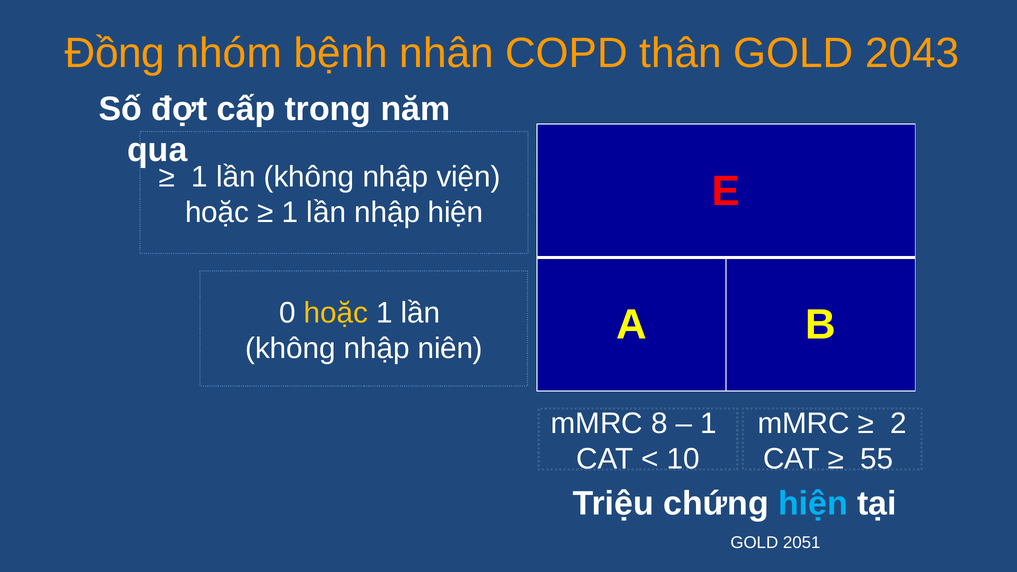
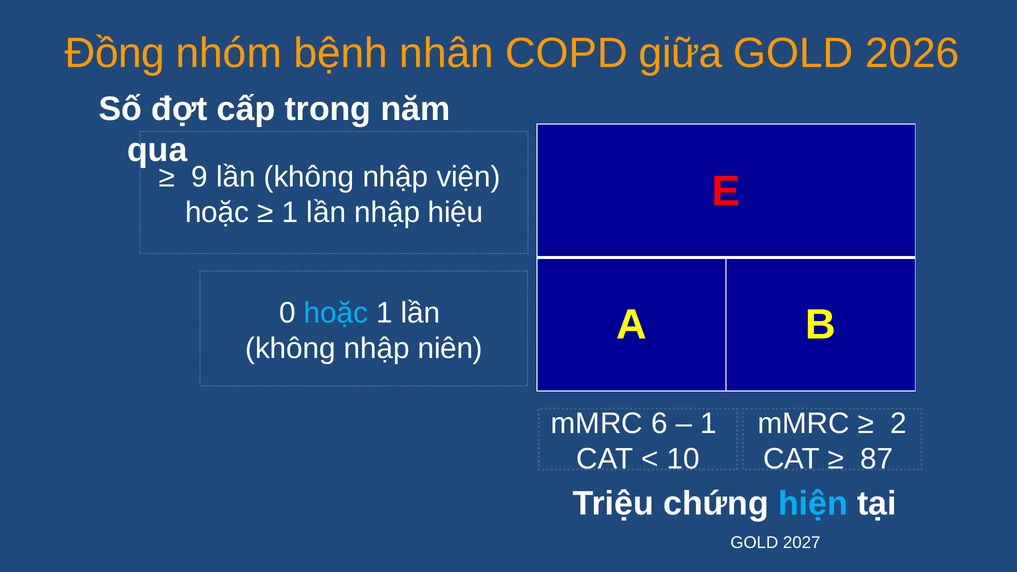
thân: thân -> giữa (681, 53)
2043: 2043 -> 2026 (912, 53)
1: 1 -> 9 (200, 177)
nhập hiện: hiện -> hiệu (456, 212)
hoặc colour: yellow -> light blue (336, 313)
8: 8 -> 6 (659, 423)
55: 55 -> 87 (877, 459)
2051: 2051 -> 2027 (802, 543)
